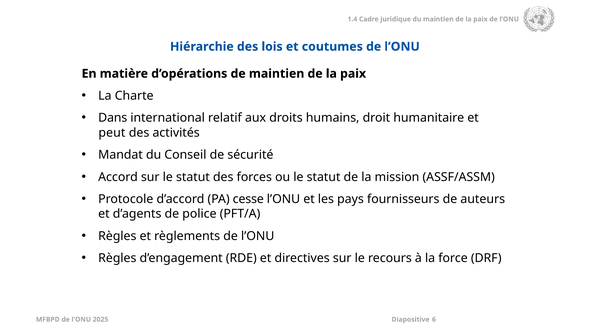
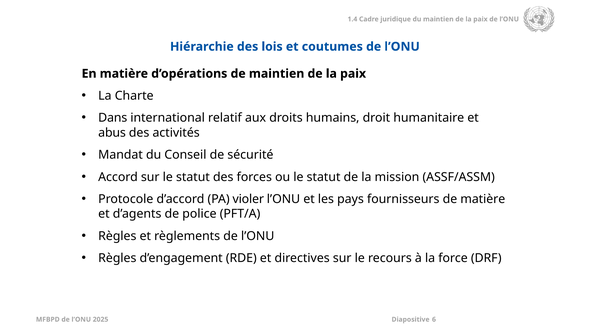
peut: peut -> abus (112, 133)
cesse: cesse -> violer (248, 199)
de auteurs: auteurs -> matière (483, 199)
